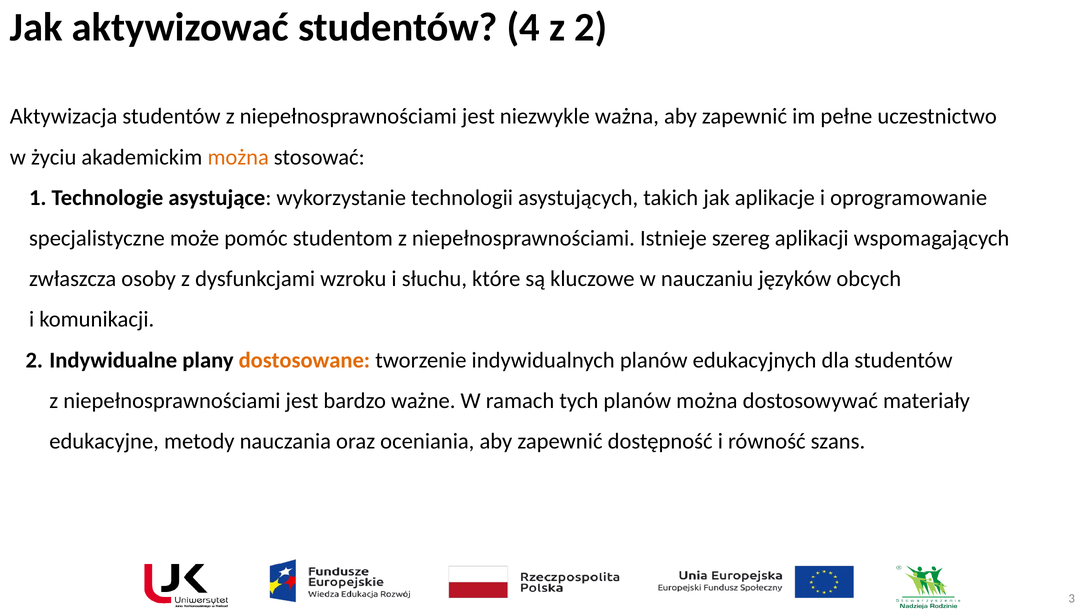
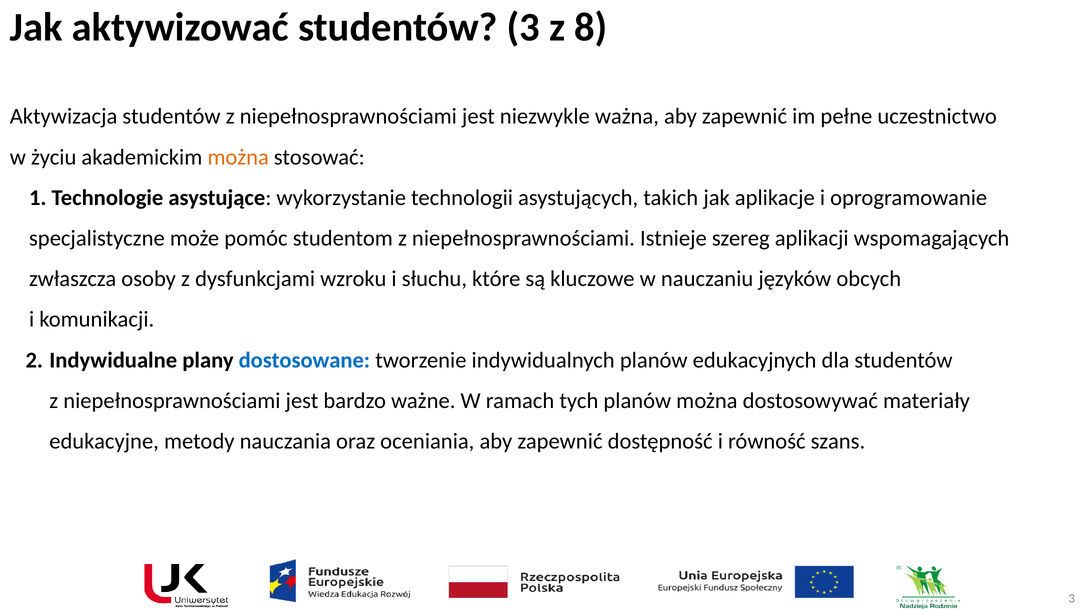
studentów 4: 4 -> 3 (523, 27)
z 2: 2 -> 8 (591, 27)
dostosowane colour: orange -> blue (304, 360)
